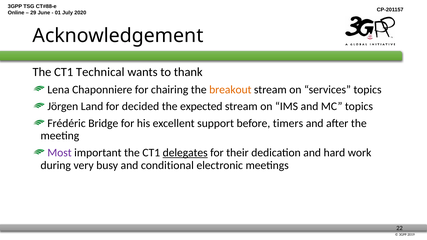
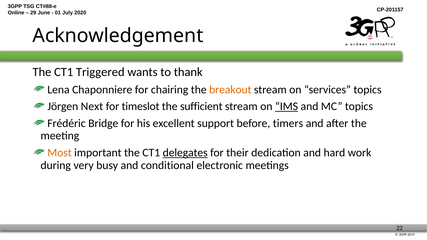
Technical: Technical -> Triggered (100, 72)
Land: Land -> Next (92, 107)
decided: decided -> timeslot (141, 107)
expected: expected -> sufficient (201, 107)
IMS underline: none -> present (287, 107)
Most colour: purple -> orange (59, 153)
